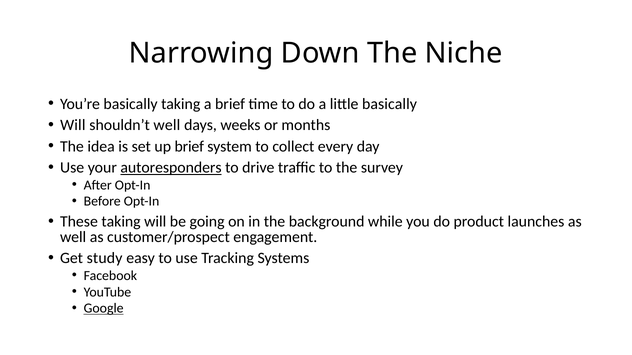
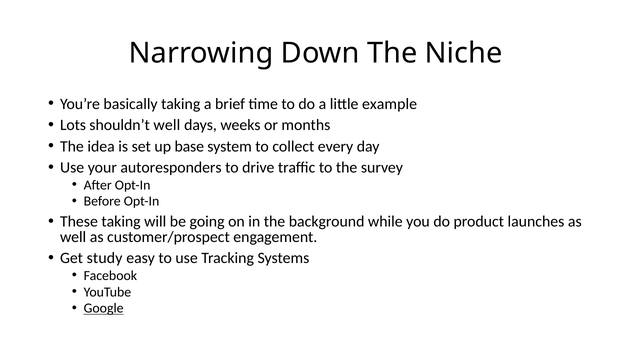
little basically: basically -> example (390, 104)
Will: Will -> Lots (73, 125)
up brief: brief -> base (189, 147)
autoresponders underline: present -> none (171, 168)
